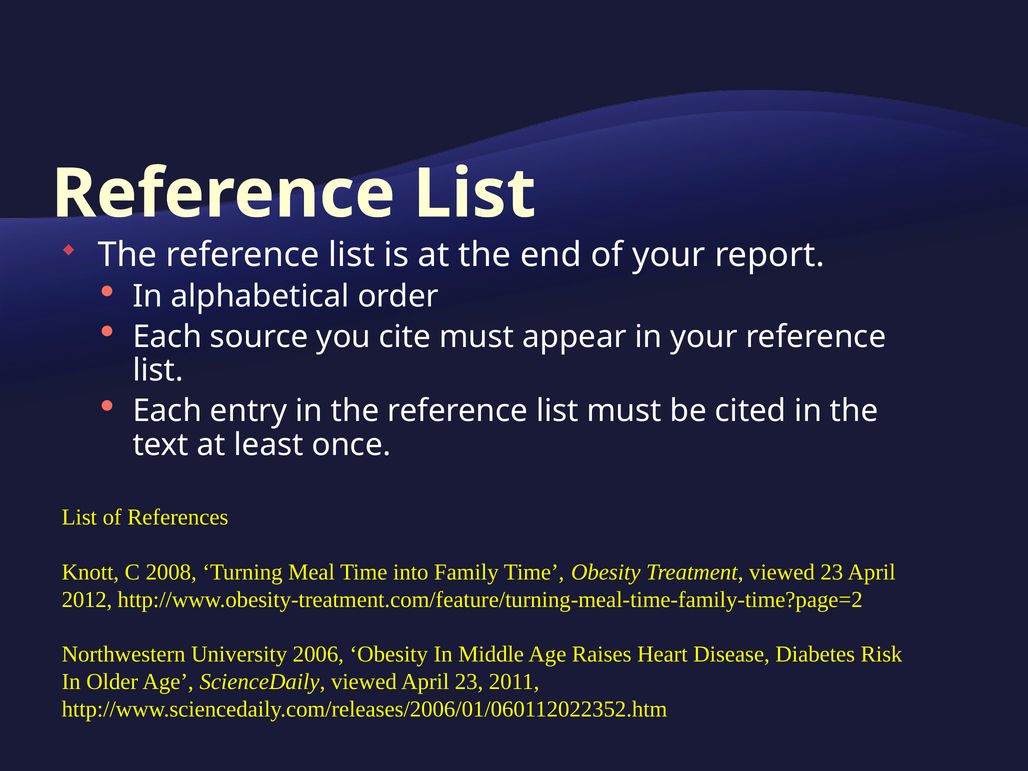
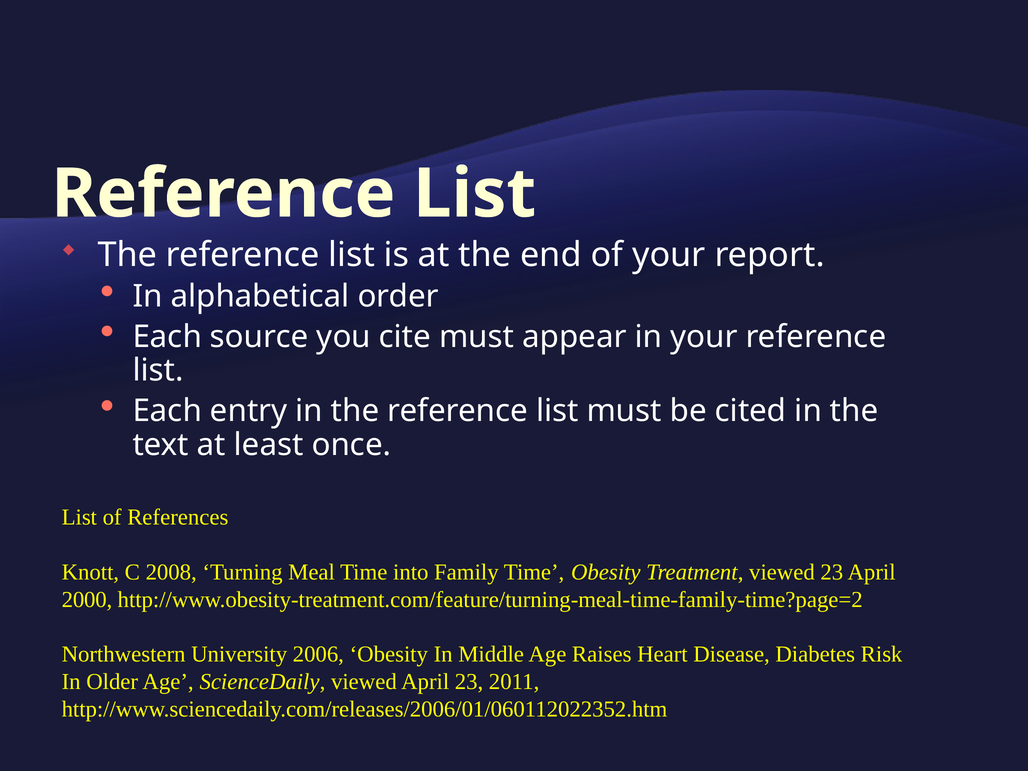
2012: 2012 -> 2000 (87, 599)
